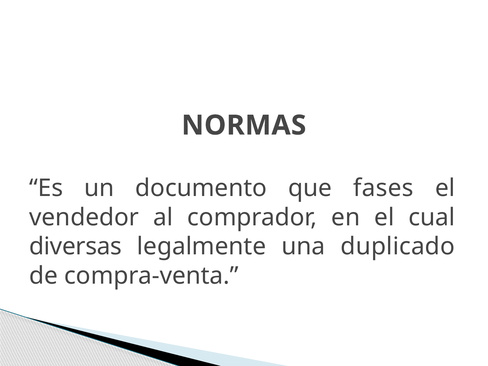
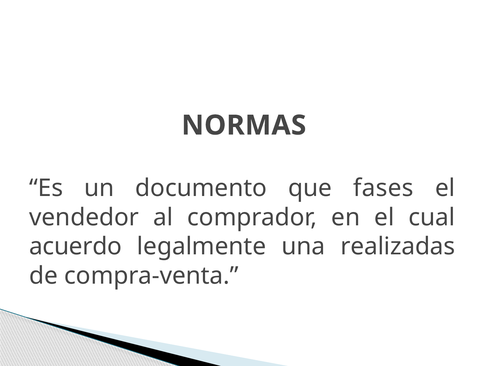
diversas: diversas -> acuerdo (76, 247)
duplicado: duplicado -> realizadas (398, 247)
